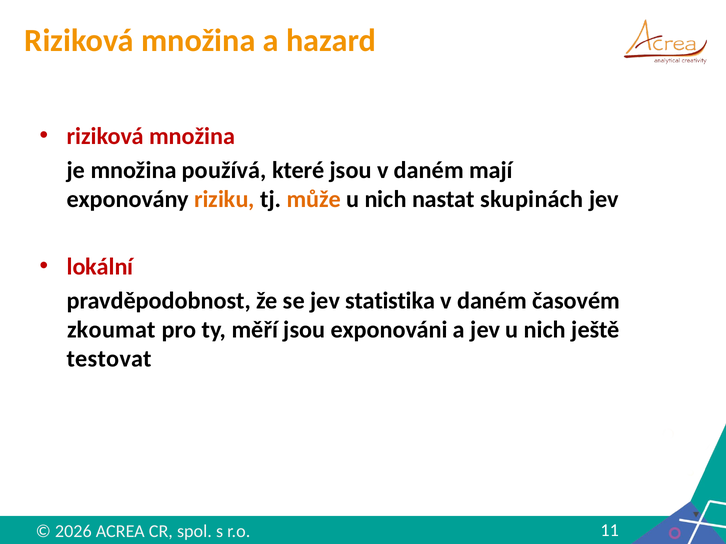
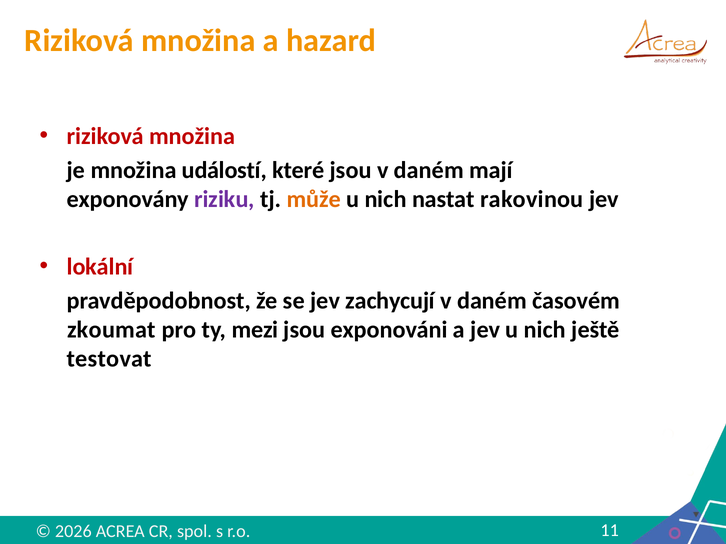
používá: používá -> událostí (224, 170)
riziku colour: orange -> purple (224, 199)
skupinách: skupinách -> rakovinou (532, 199)
statistika: statistika -> zachycují (390, 301)
měří: měří -> mezi (255, 330)
